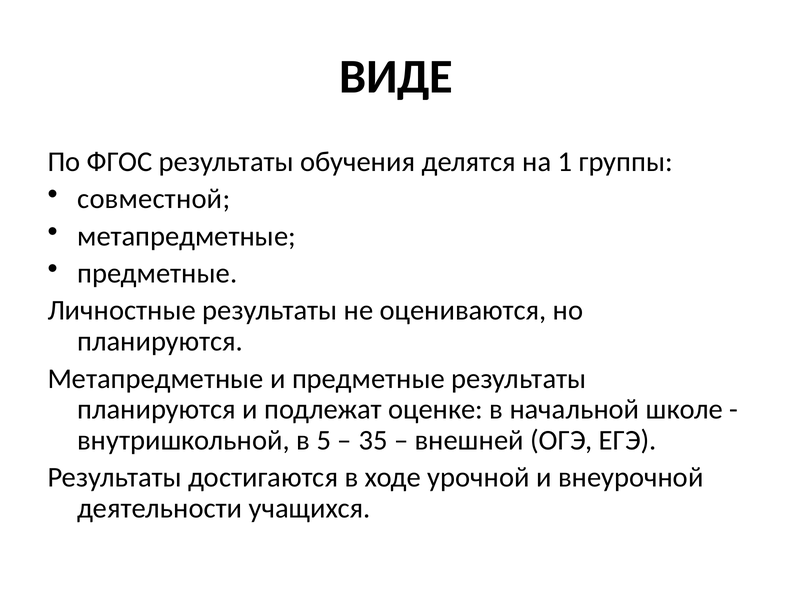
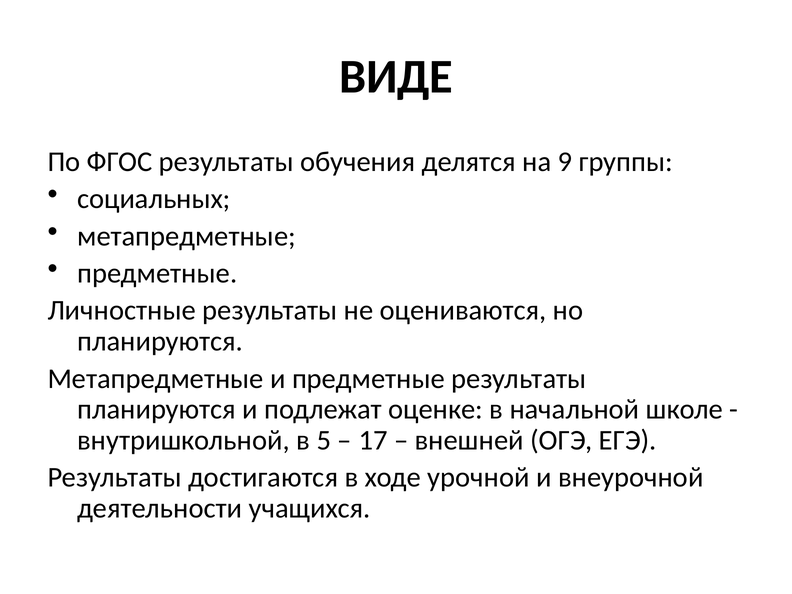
1: 1 -> 9 (565, 162)
совместной: совместной -> социальных (154, 199)
35: 35 -> 17 (373, 440)
